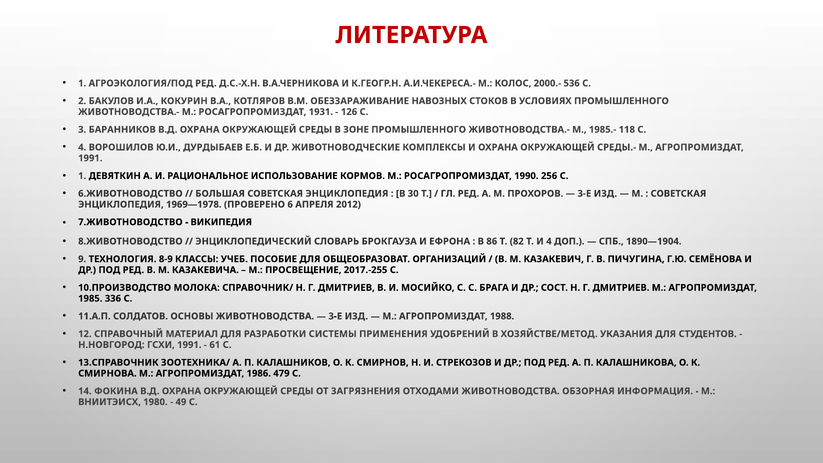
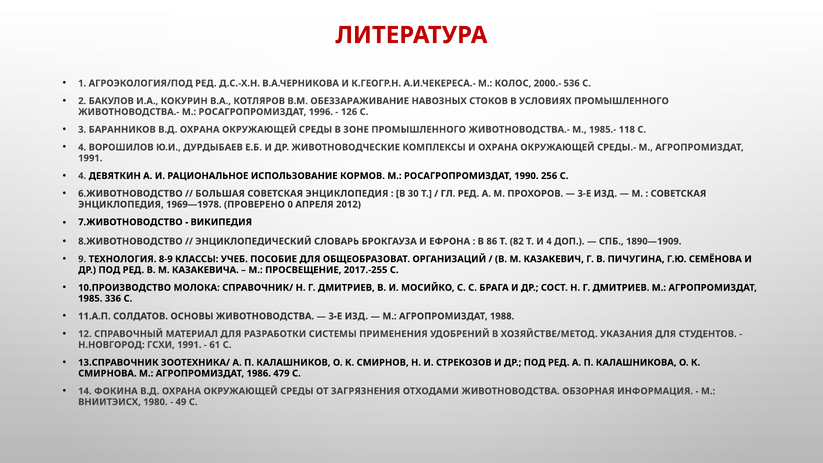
1931: 1931 -> 1996 (321, 112)
1: 1 -> 4 (82, 176)
6: 6 -> 0 (290, 204)
1890—1904: 1890—1904 -> 1890—1909 (654, 241)
